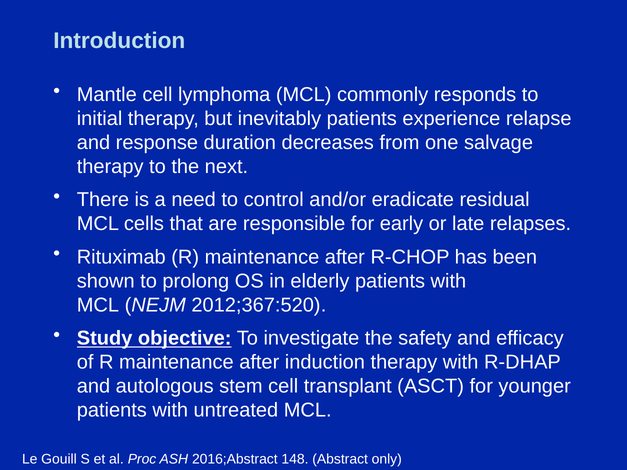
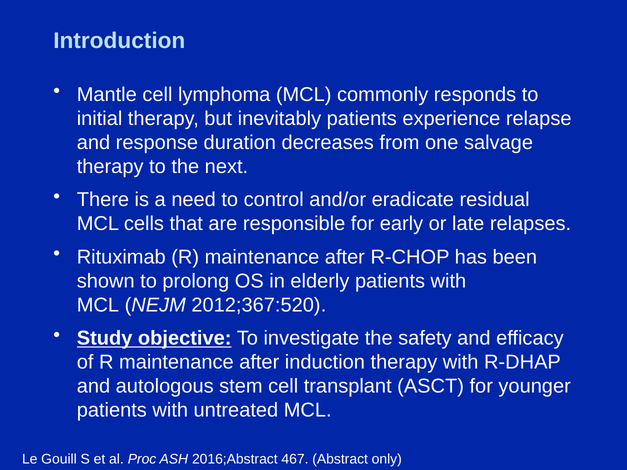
148: 148 -> 467 (295, 459)
